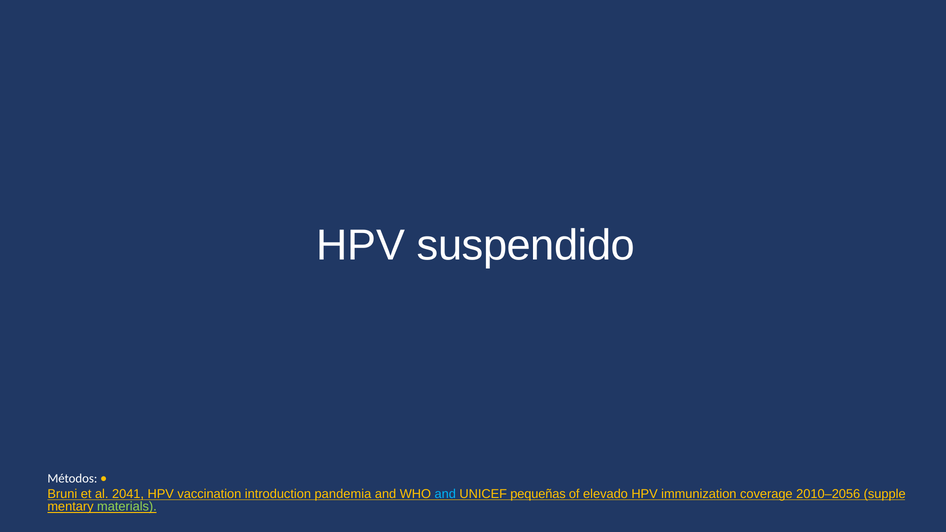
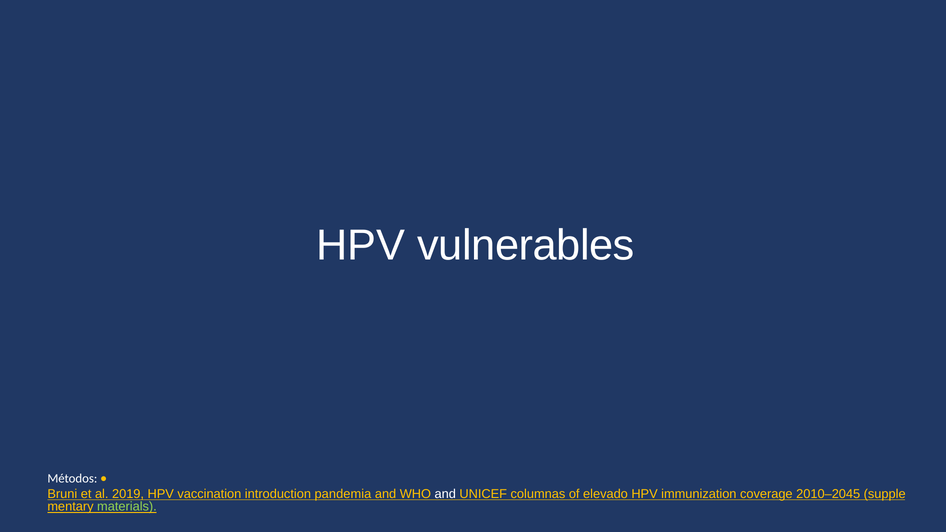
suspendido: suspendido -> vulnerables (526, 245)
2041: 2041 -> 2019 (128, 494)
and colour: light blue -> white (445, 494)
pequeñas: pequeñas -> columnas (538, 494)
2010–2056: 2010–2056 -> 2010–2045 (828, 494)
